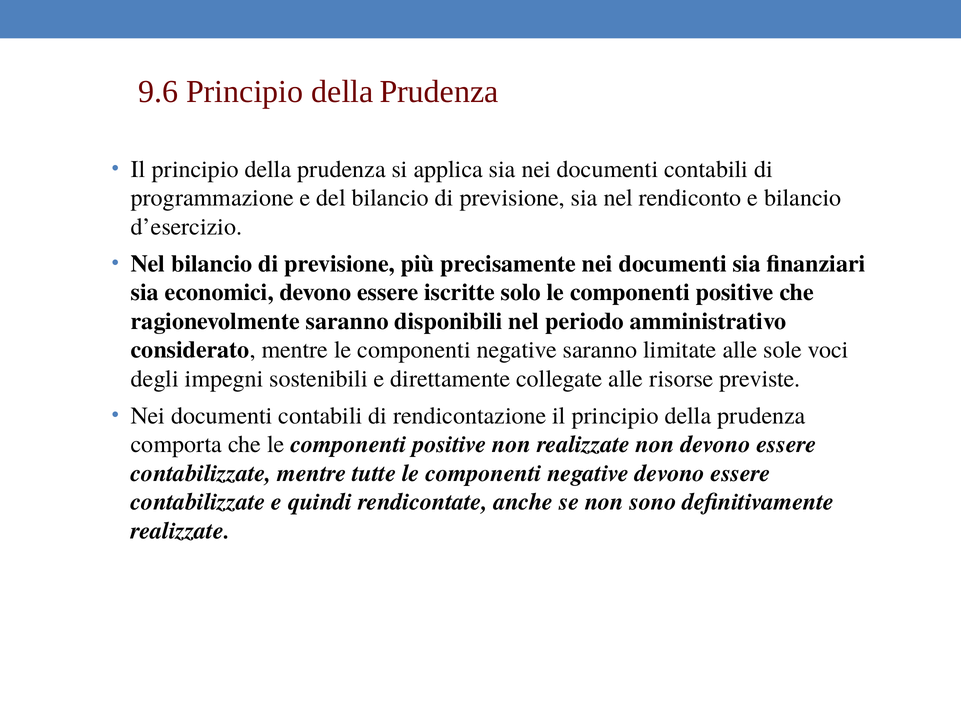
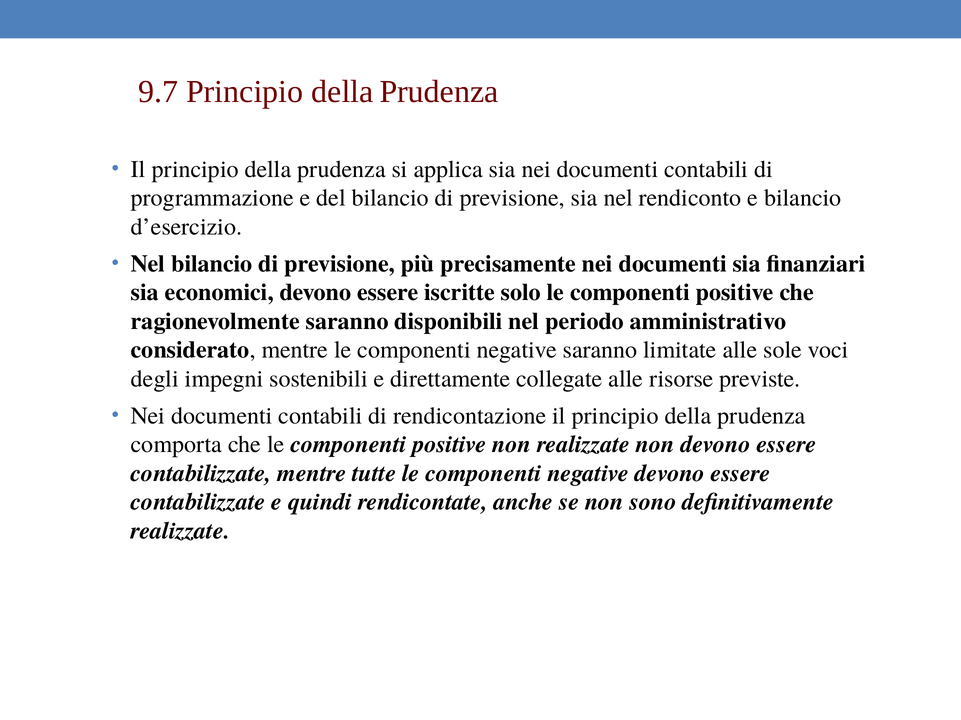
9.6: 9.6 -> 9.7 (158, 92)
